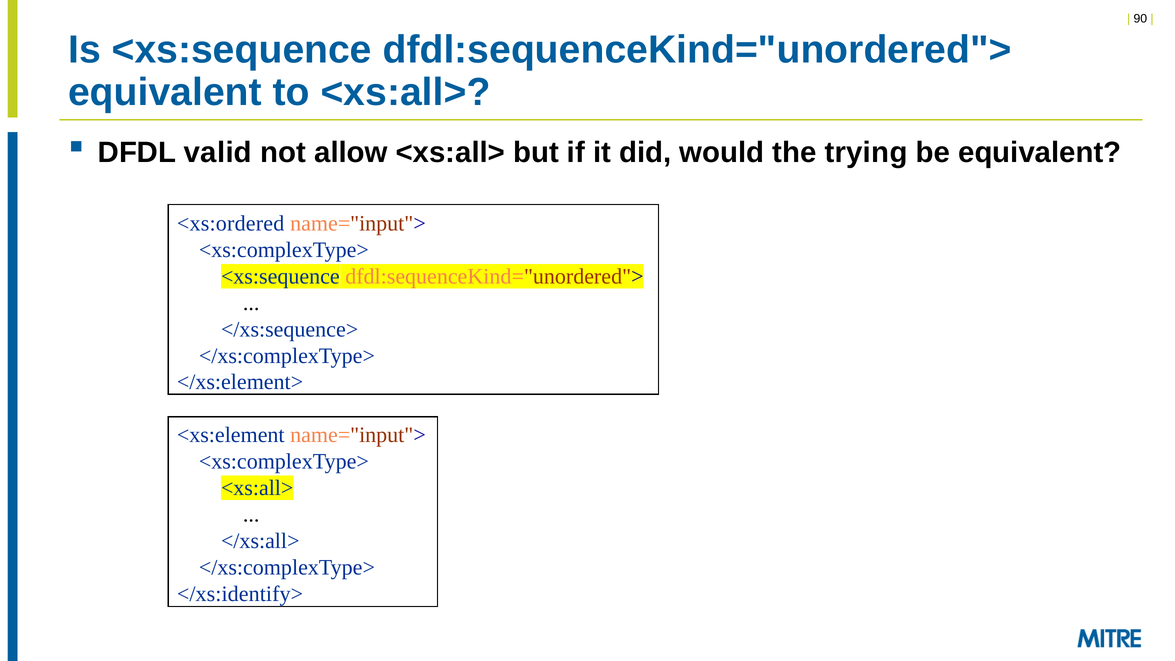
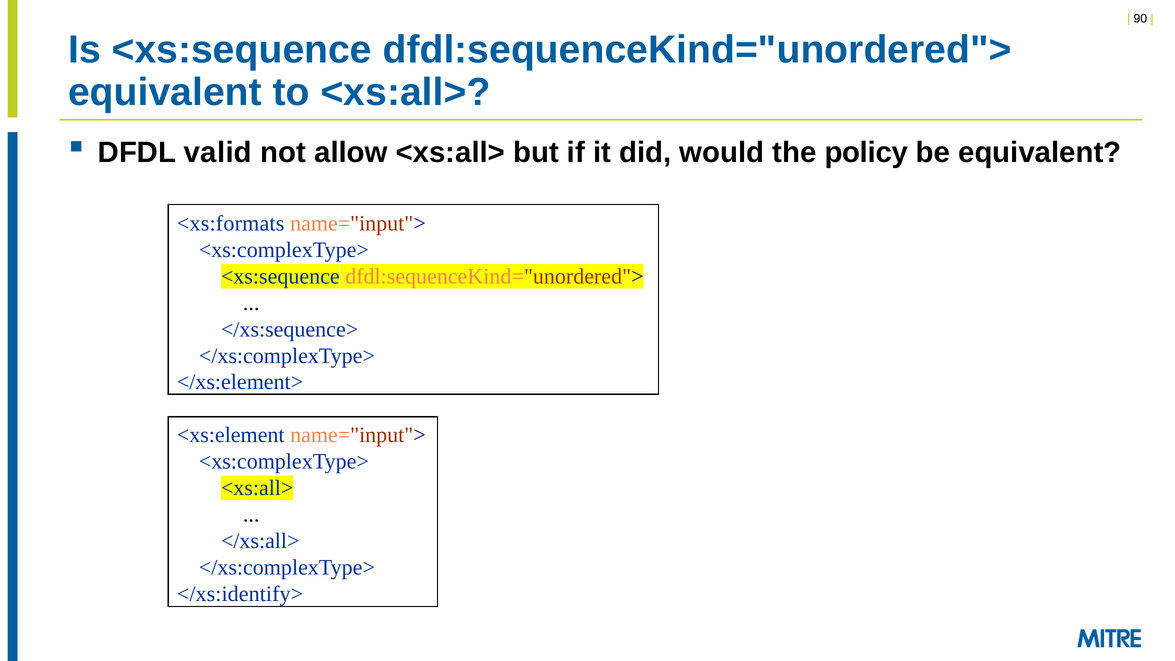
trying: trying -> policy (866, 152)
<xs:ordered: <xs:ordered -> <xs:formats (231, 224)
